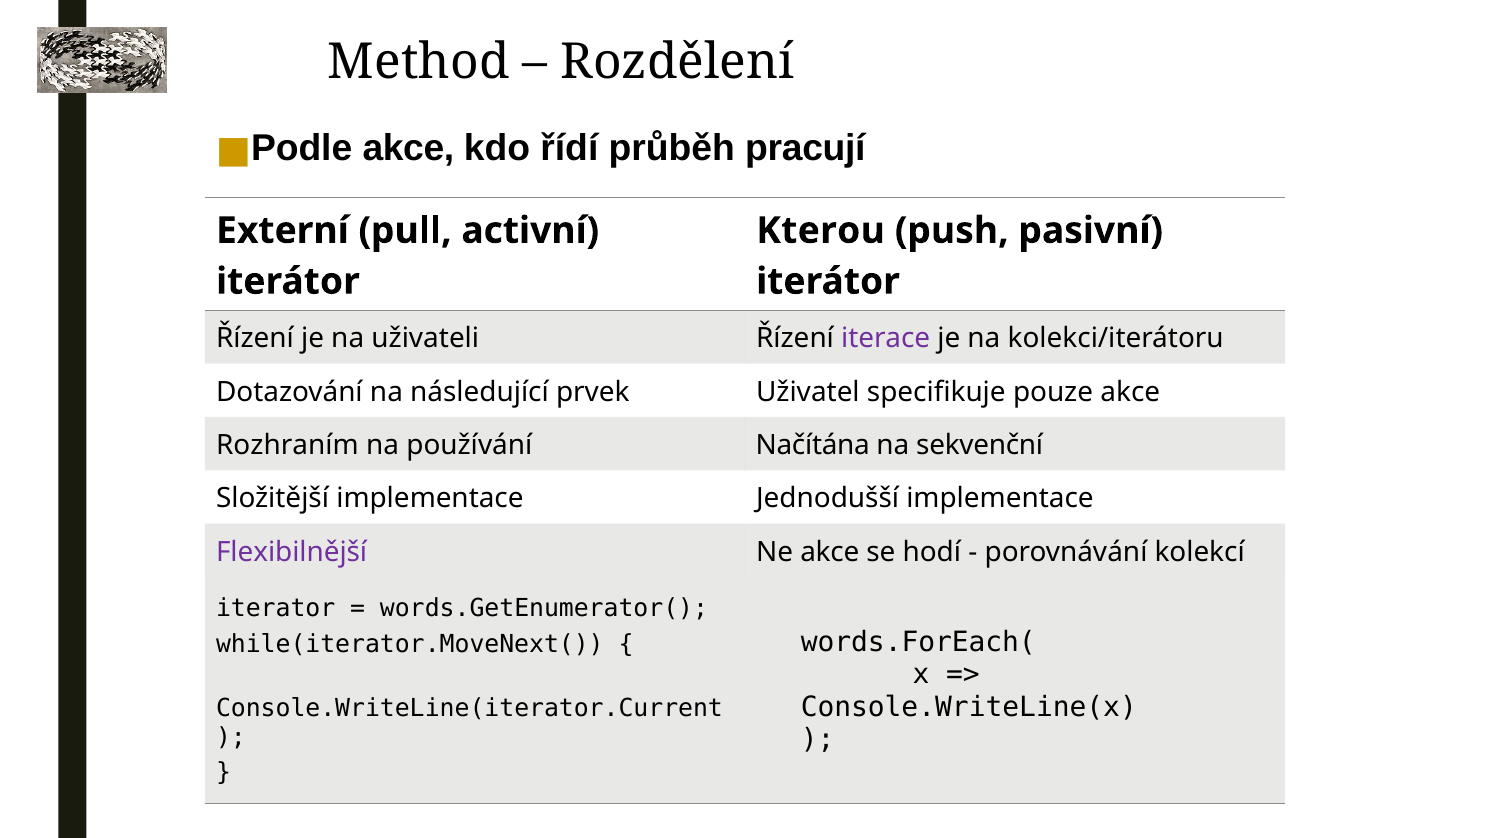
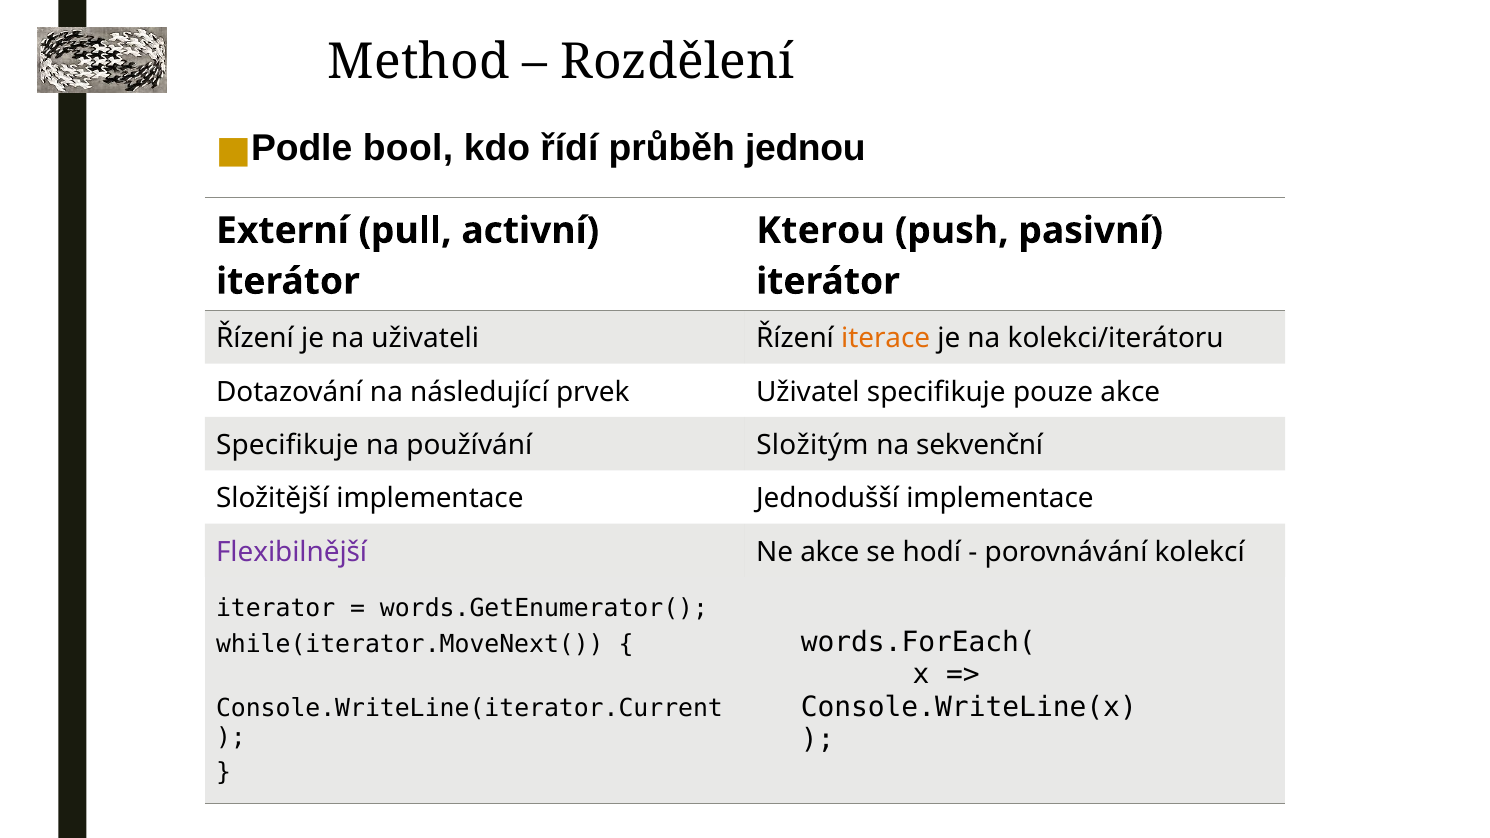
akce: akce -> bool (408, 148)
pracují: pracují -> jednou (805, 148)
iterace colour: purple -> orange (886, 339)
Rozhraním: Rozhraním -> Specifikuje (287, 445)
Načítána: Načítána -> Složitým (812, 445)
